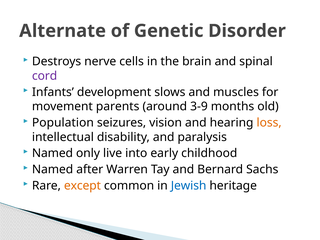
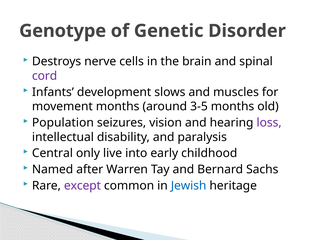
Alternate: Alternate -> Genotype (63, 31)
movement parents: parents -> months (118, 106)
3-9: 3-9 -> 3-5 (199, 106)
loss colour: orange -> purple (269, 123)
Named: Named -> Central (52, 153)
except colour: orange -> purple (82, 186)
